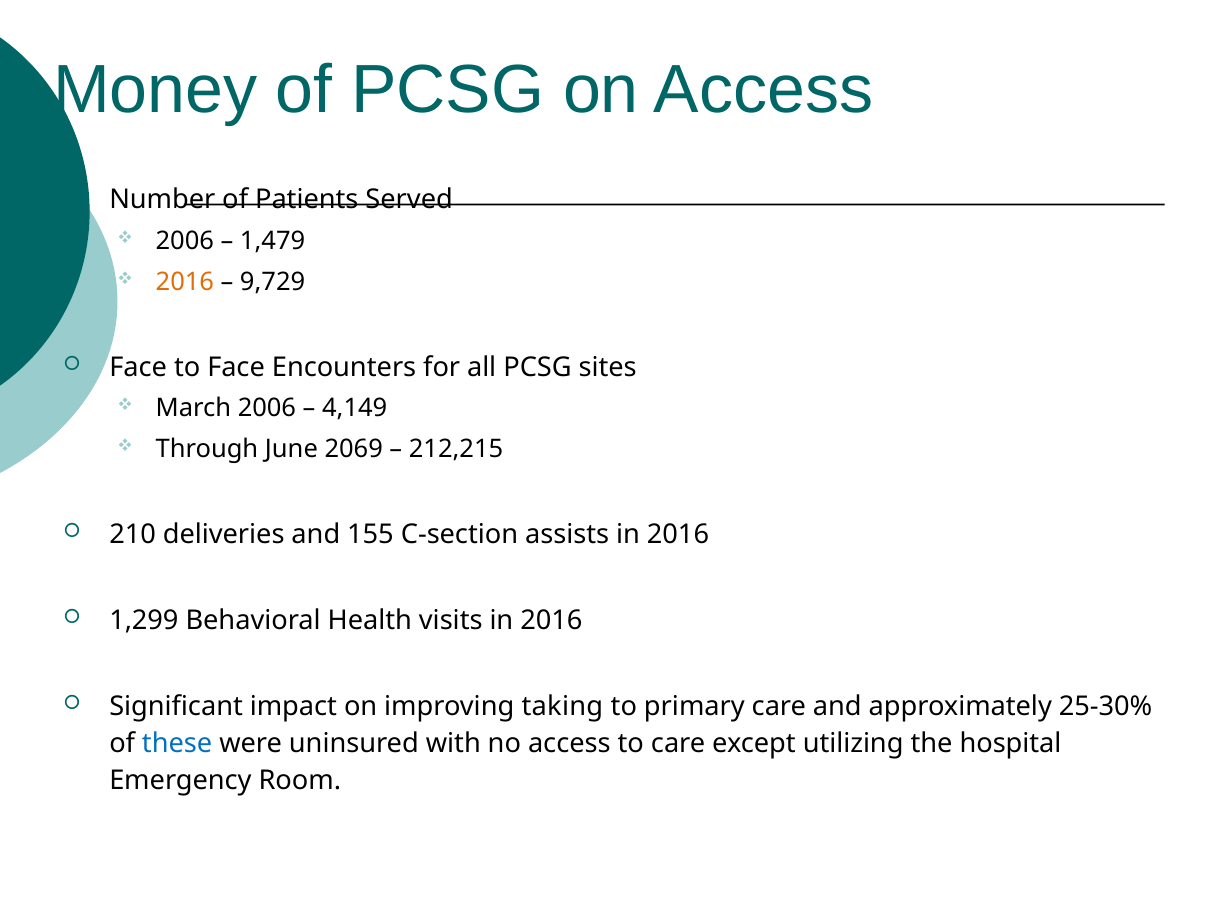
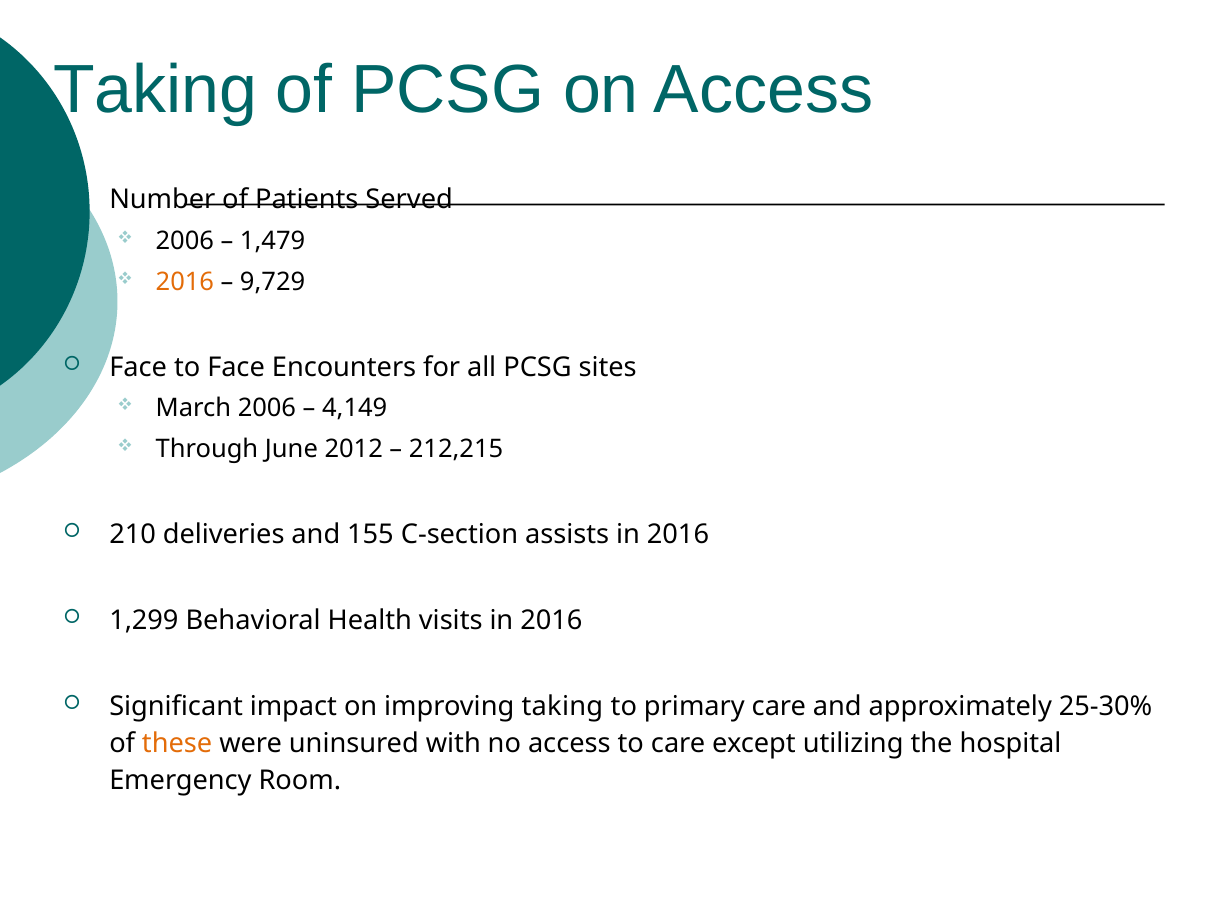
Money: Money -> Taking (155, 90)
2069: 2069 -> 2012 (354, 449)
these colour: blue -> orange (177, 743)
